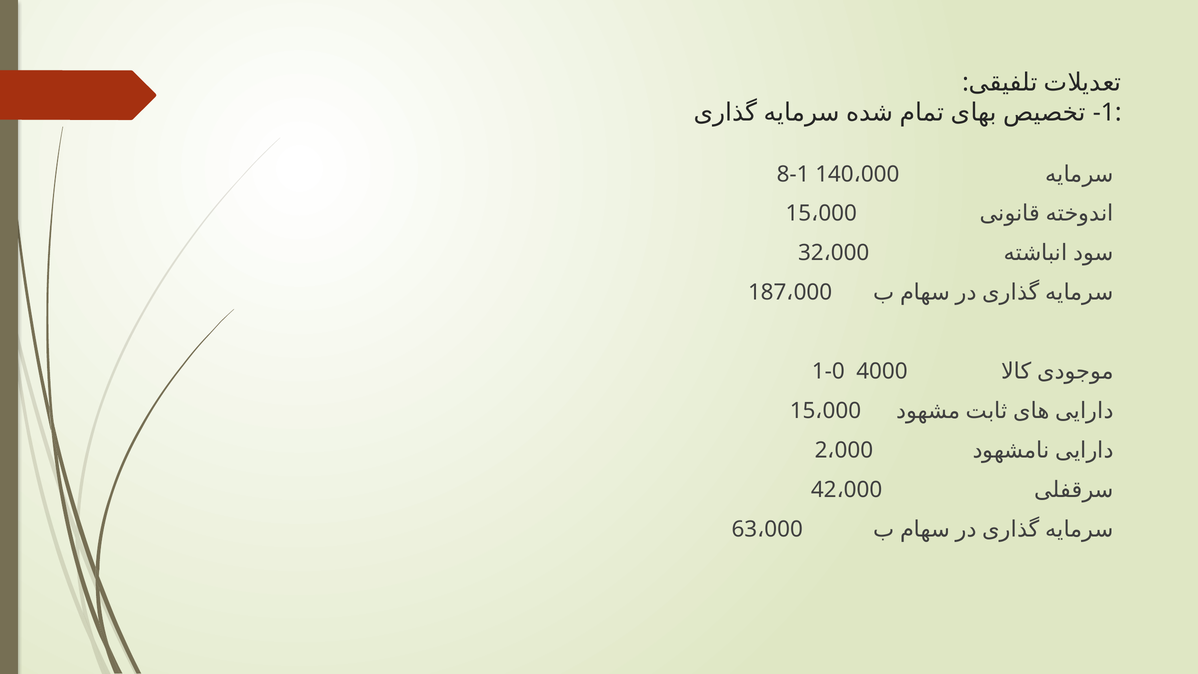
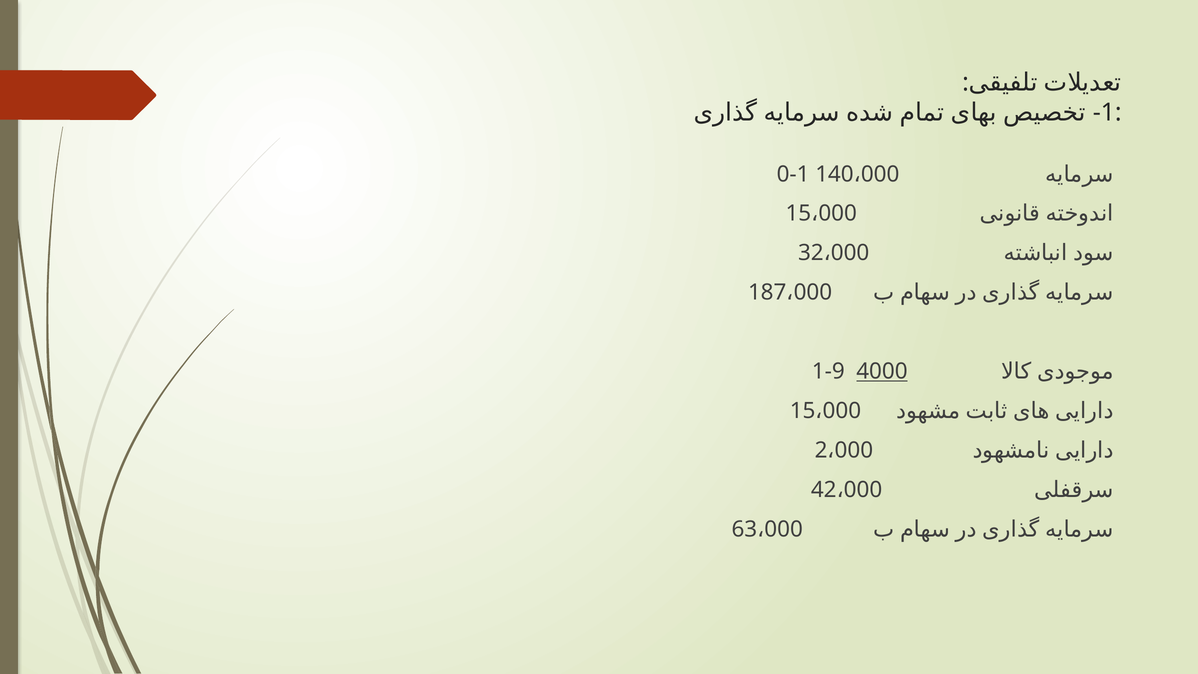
8-1: 8-1 -> 0-1 (793, 174)
1-0: 1-0 -> 1-9 (828, 371)
4000 underline: none -> present (882, 371)
